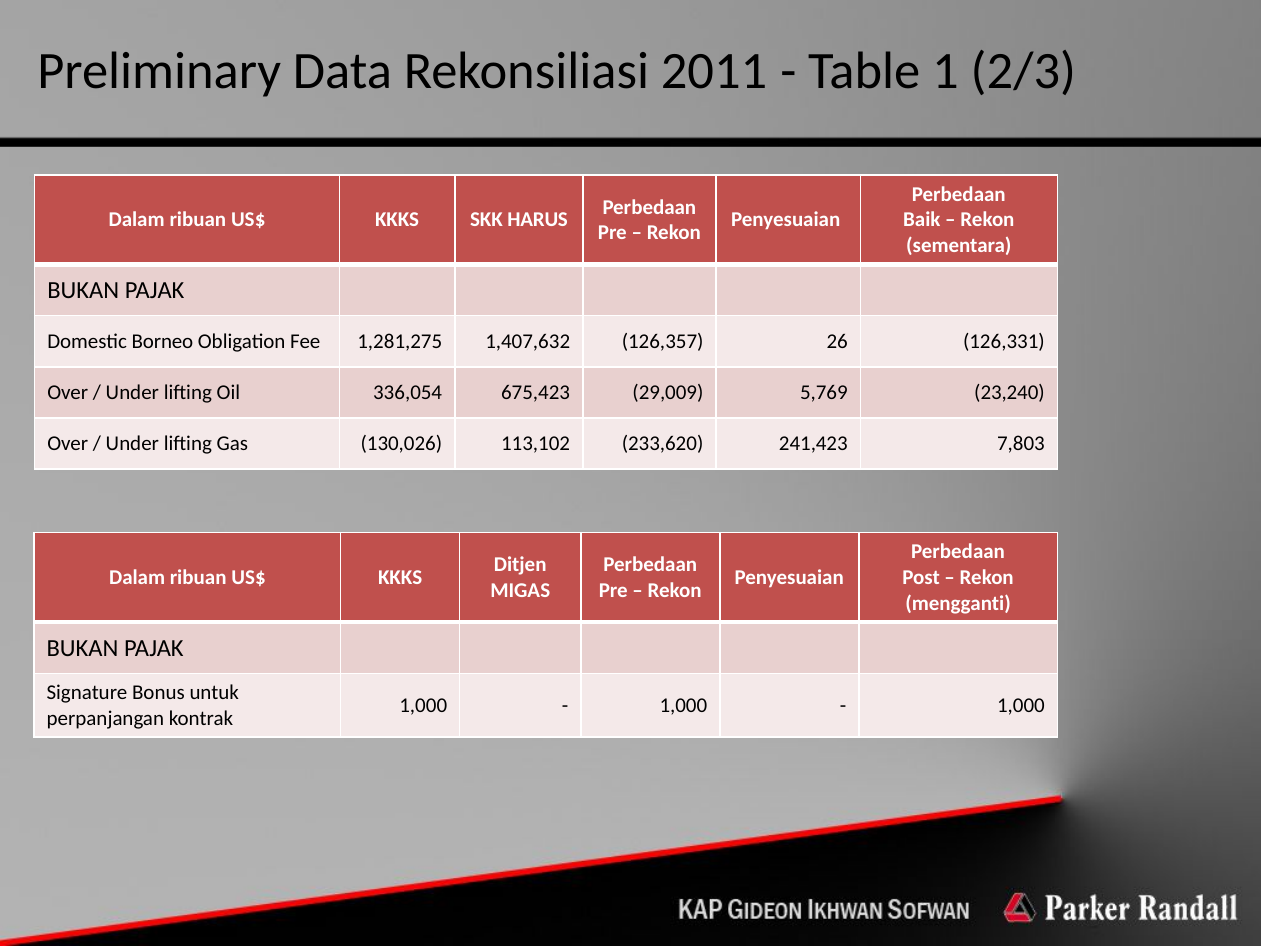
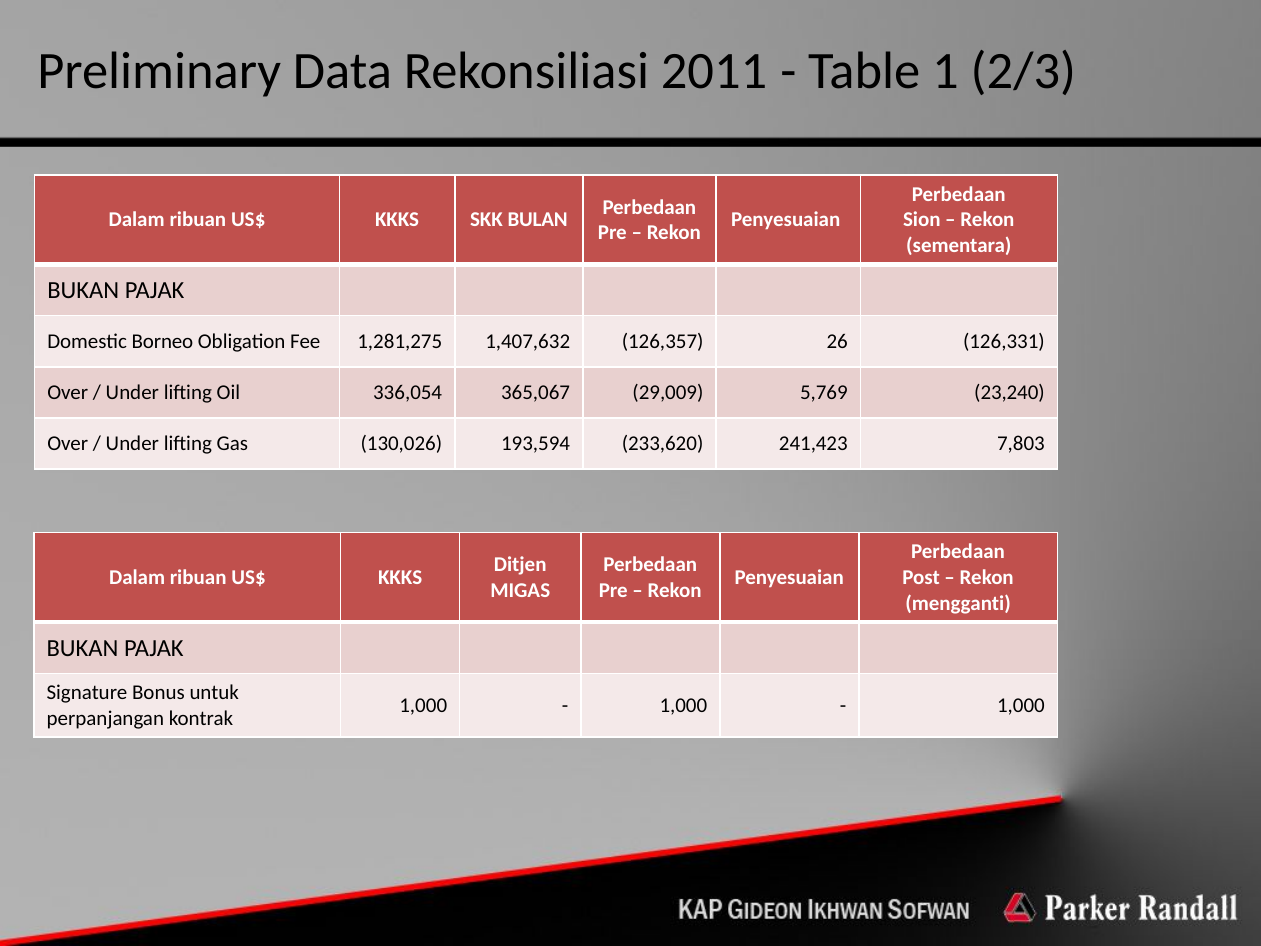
HARUS: HARUS -> BULAN (538, 220)
Baik: Baik -> Sion (922, 220)
675,423: 675,423 -> 365,067 (536, 393)
113,102: 113,102 -> 193,594 (536, 444)
